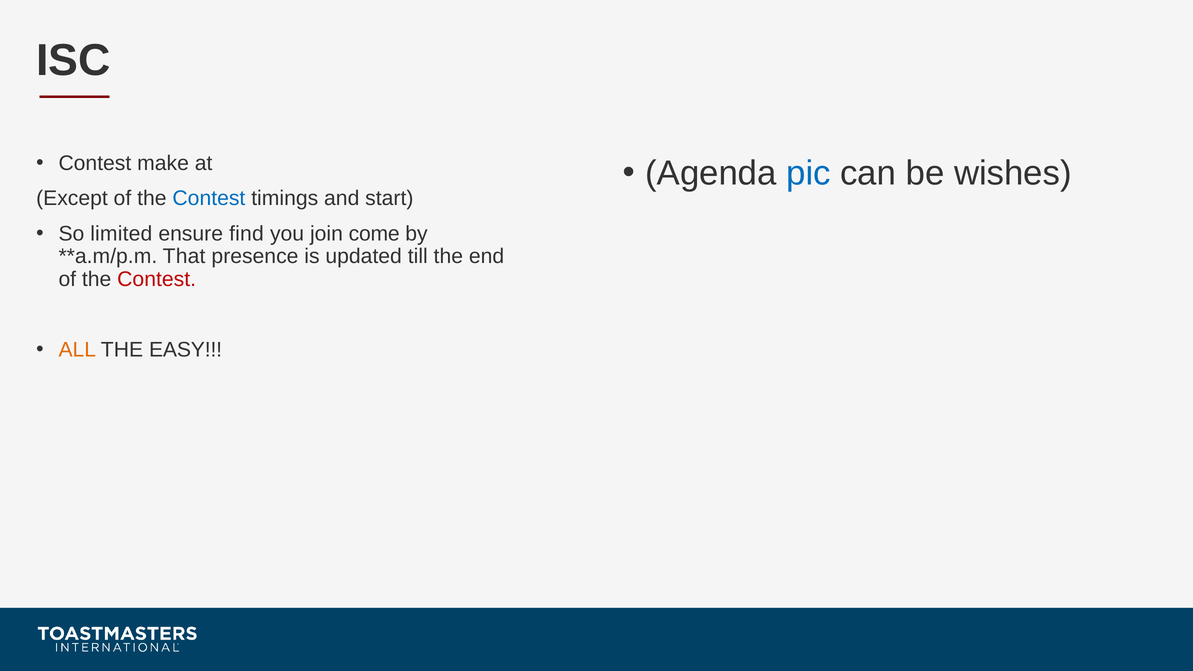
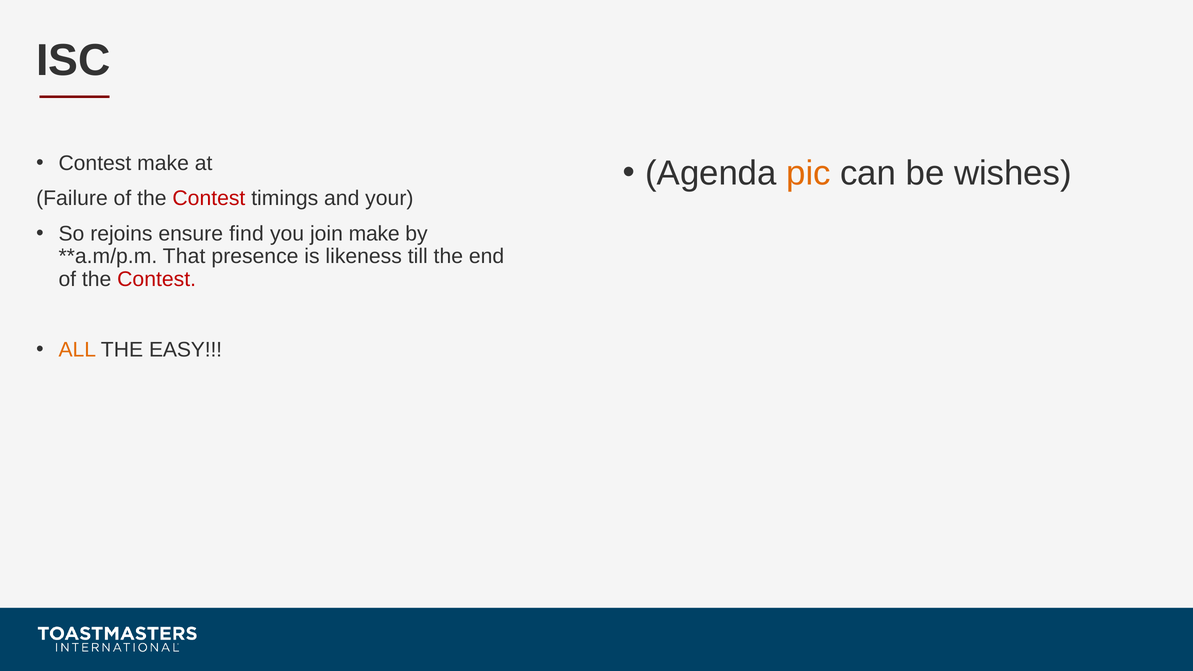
pic colour: blue -> orange (808, 173)
Except: Except -> Failure (72, 198)
Contest colour: blue -> red (209, 198)
start: start -> your (389, 198)
limited: limited -> rejoins (121, 234)
join come: come -> make (374, 234)
updated: updated -> likeness (364, 256)
